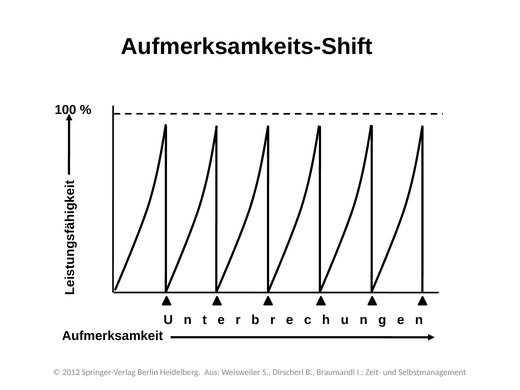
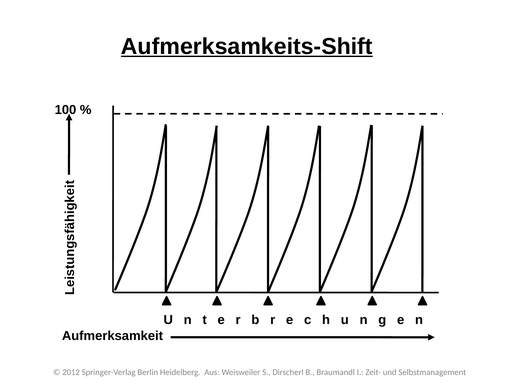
Aufmerksamkeits-Shift underline: none -> present (247, 46)
